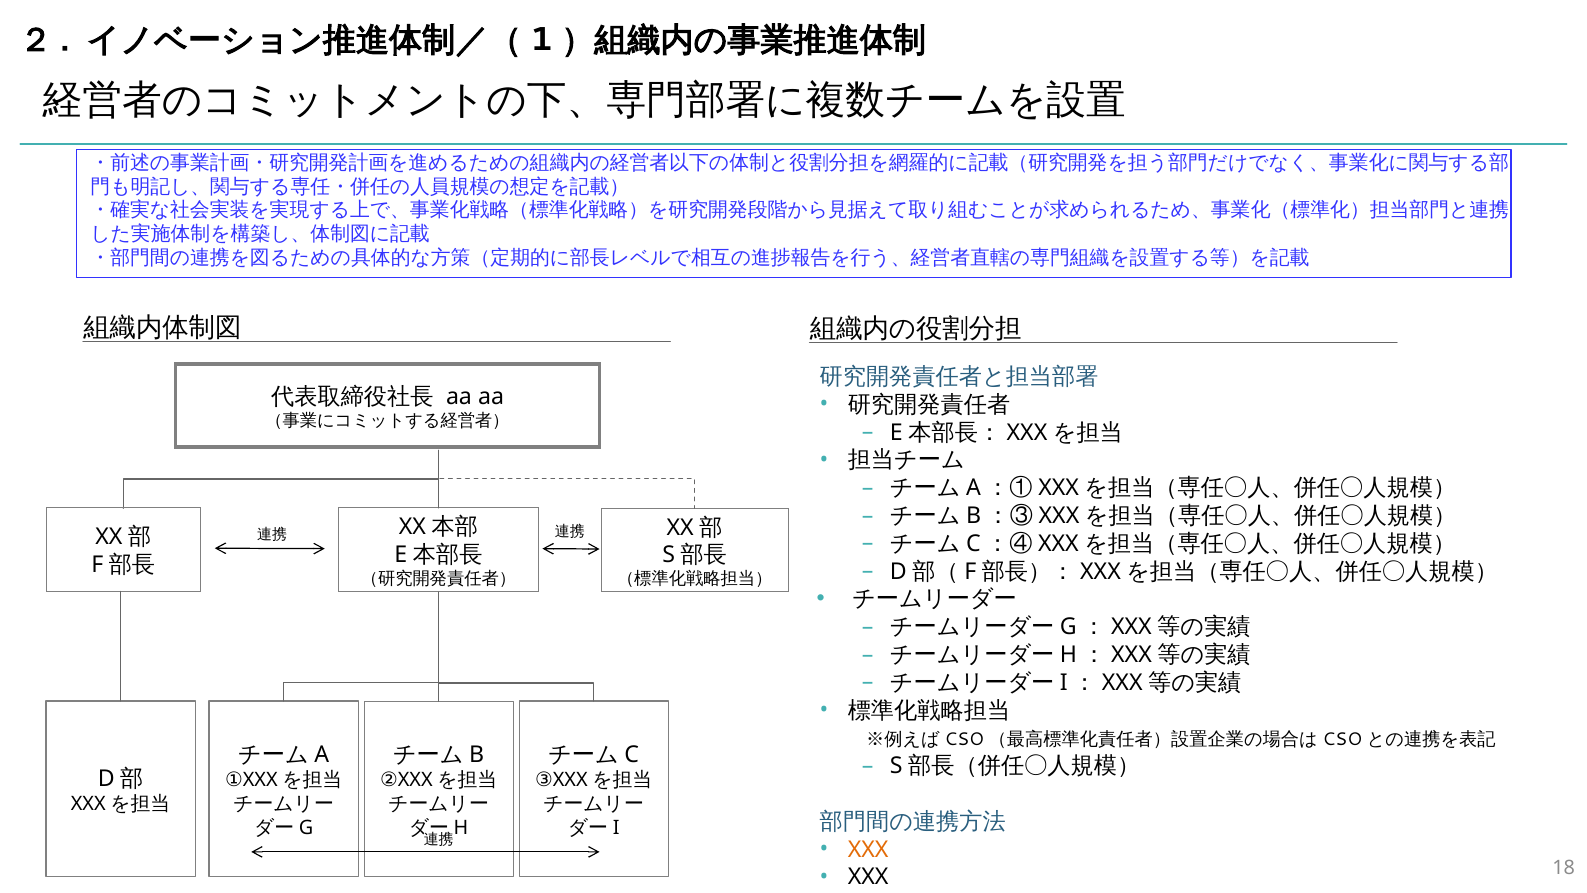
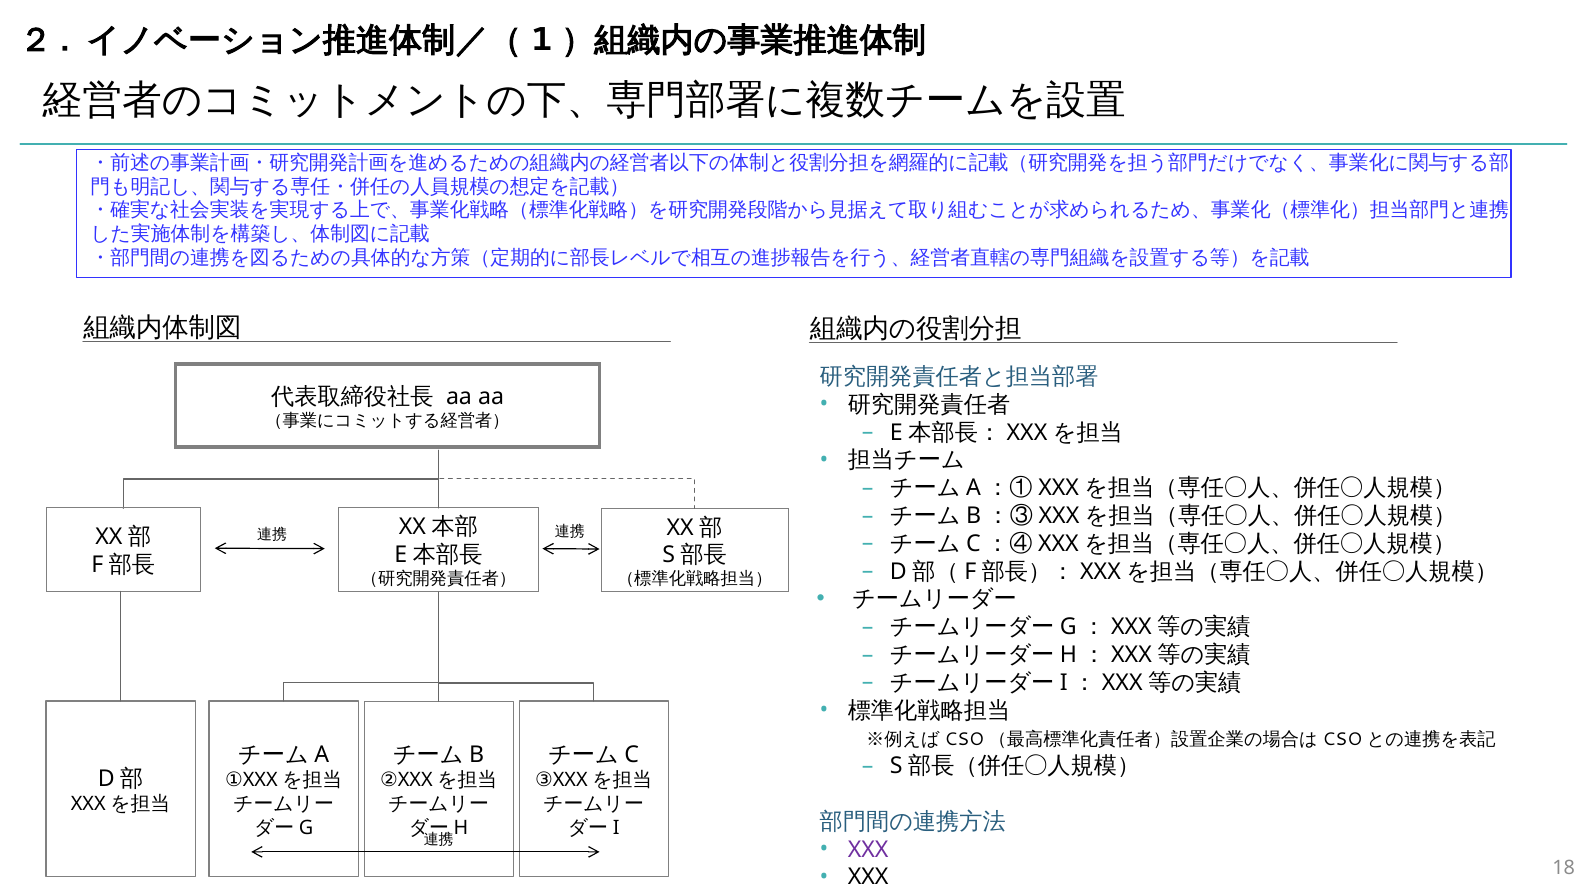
XXX colour: orange -> purple (868, 849)
